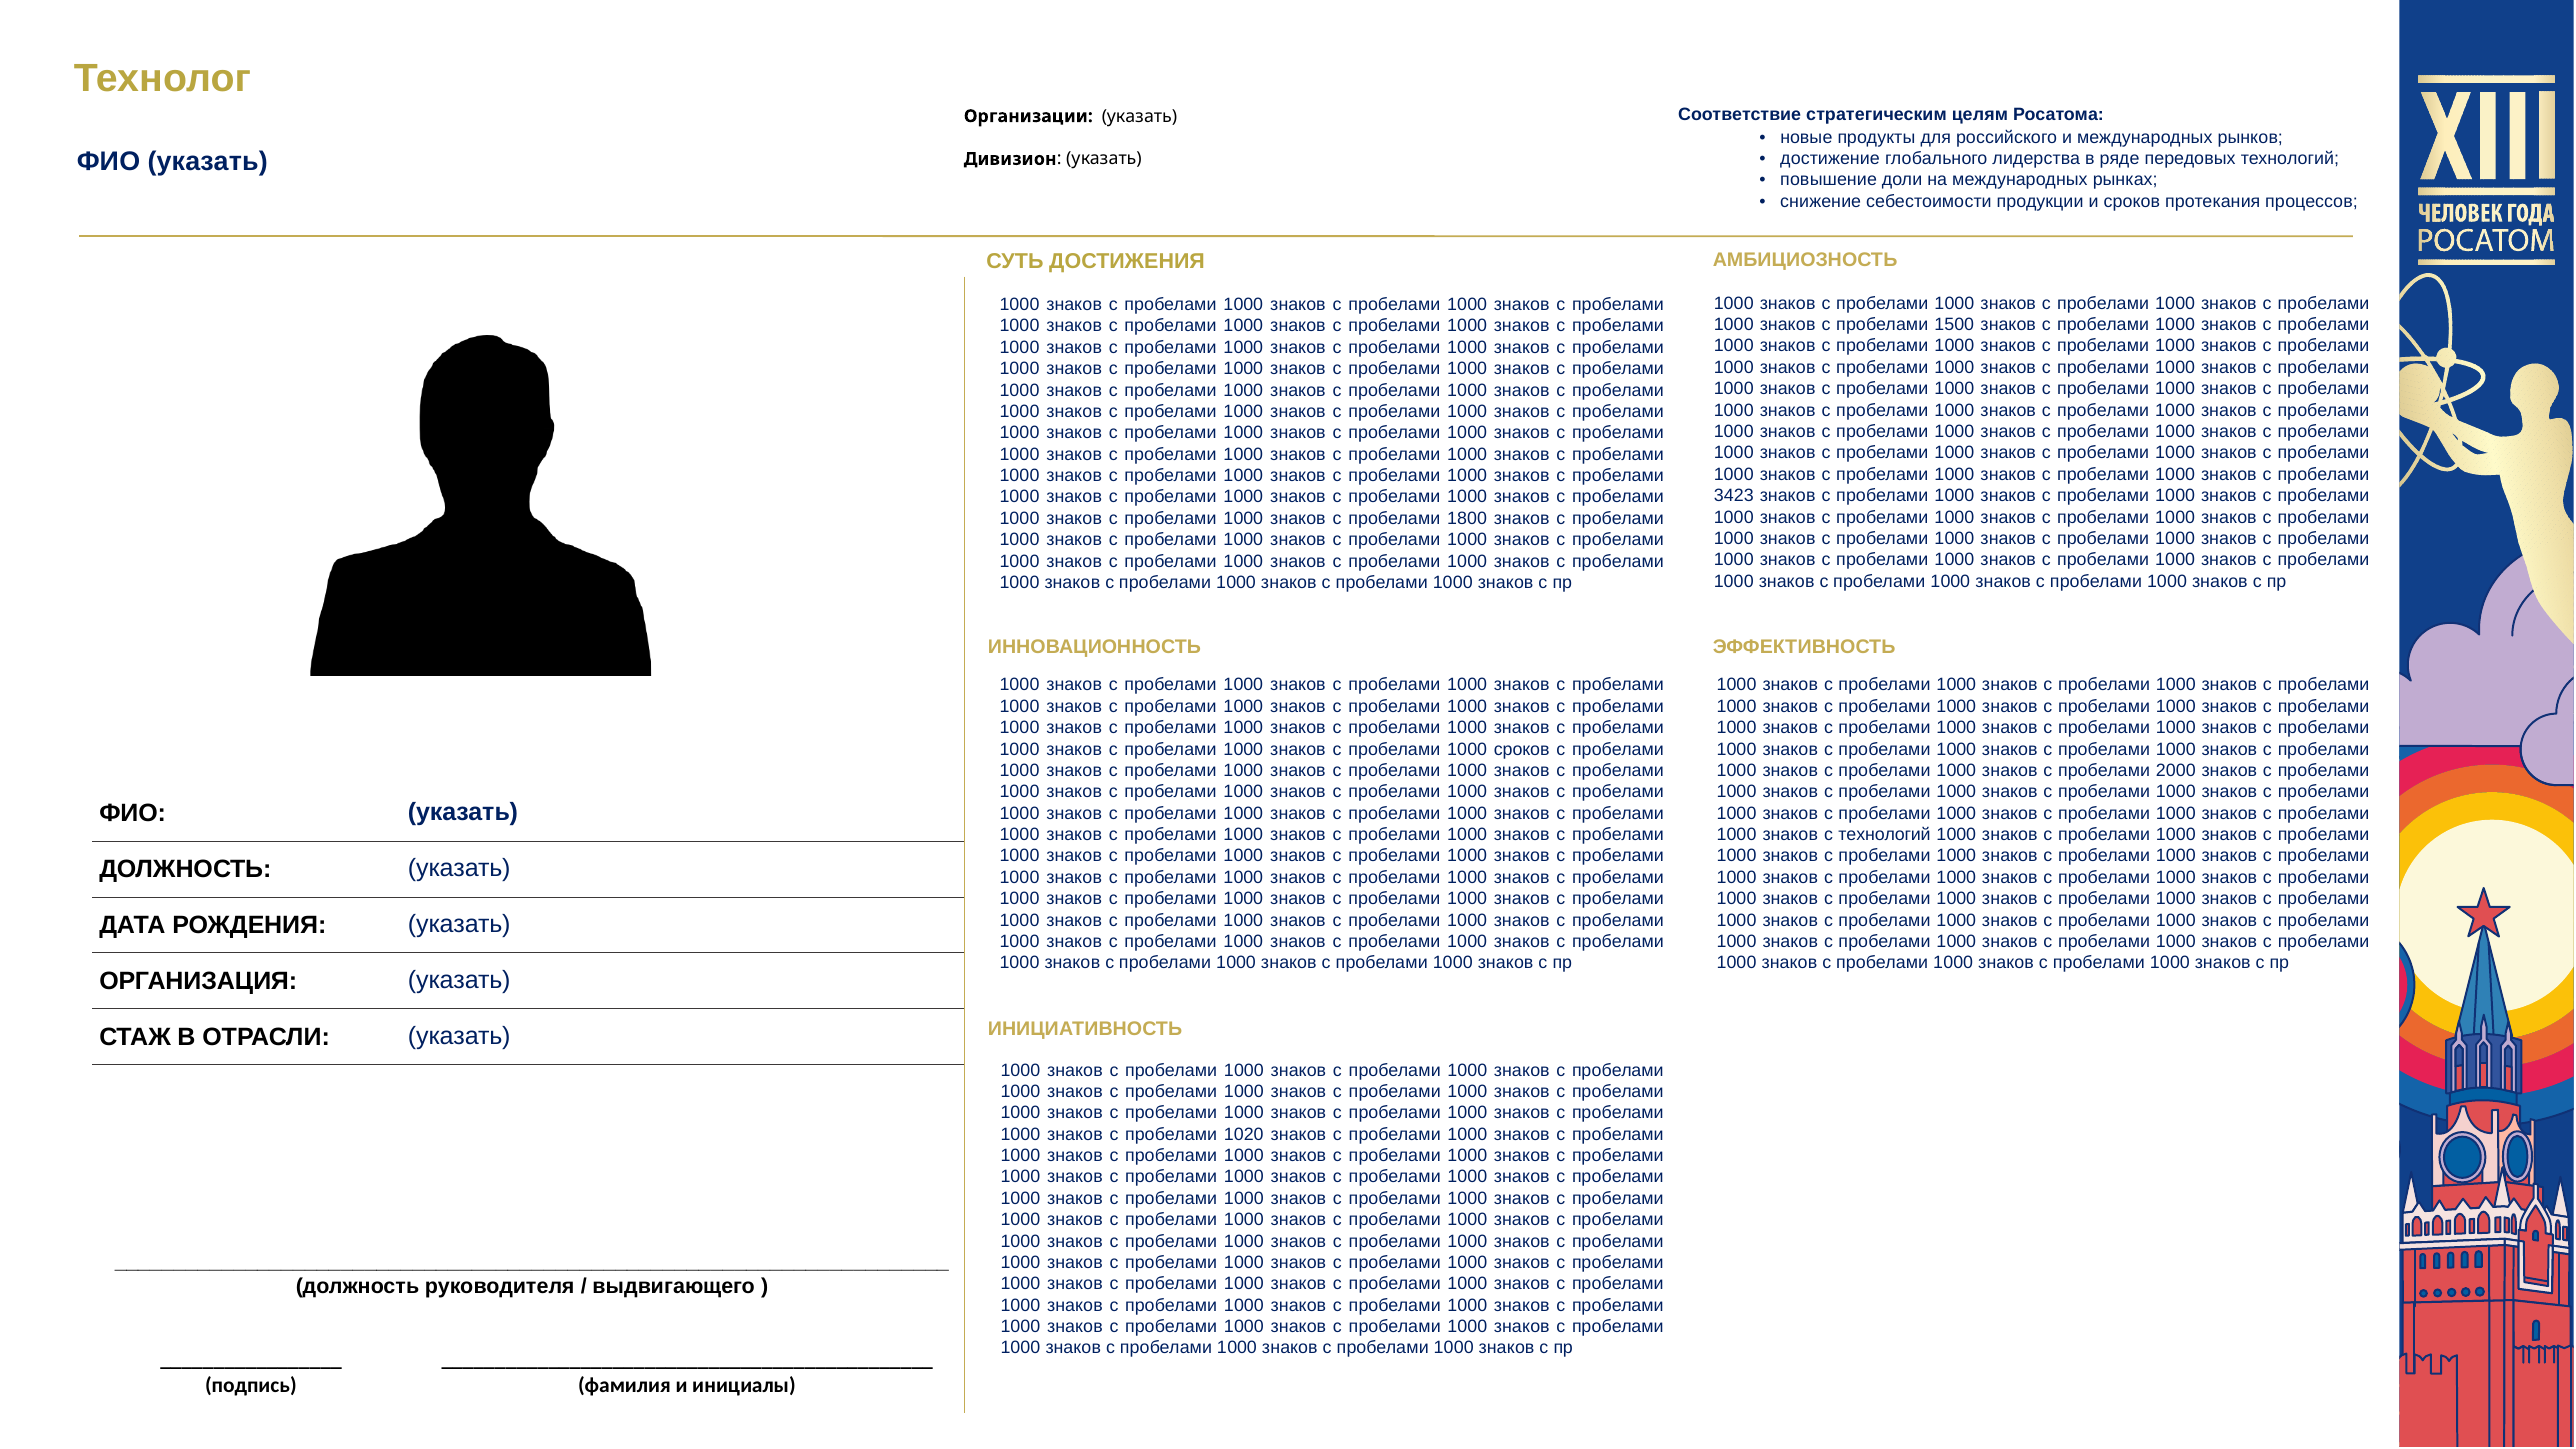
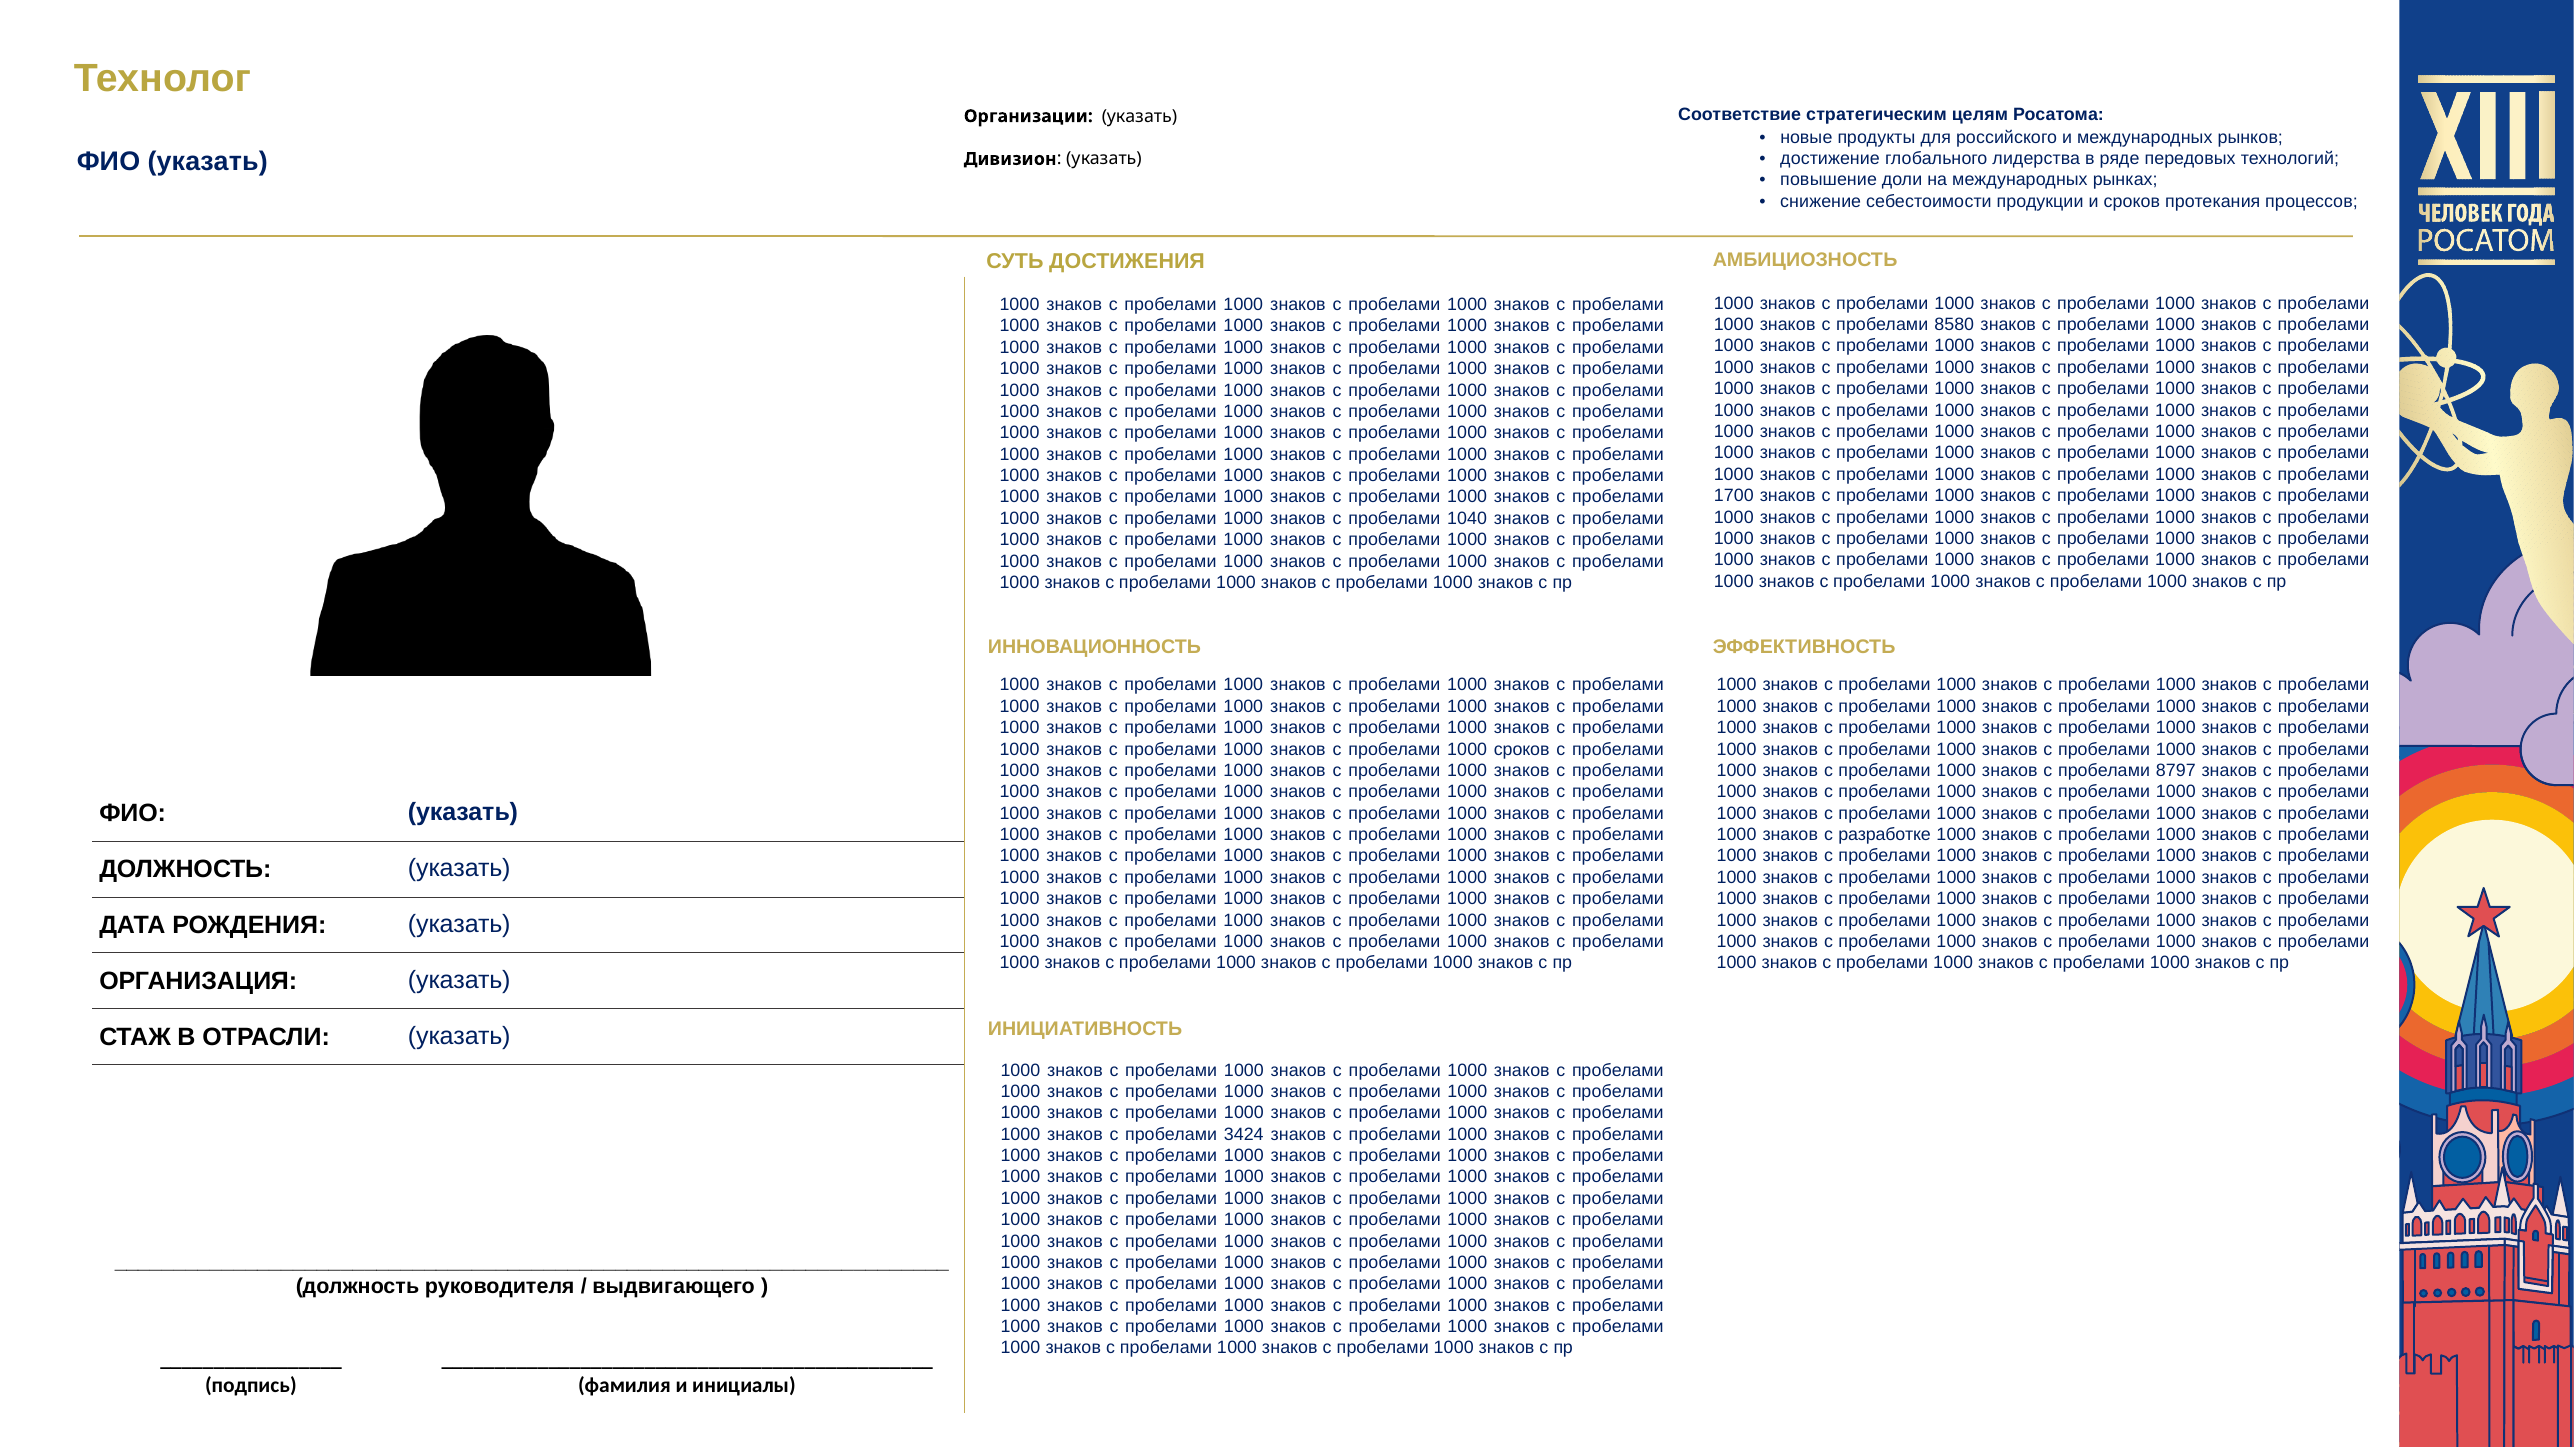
1500: 1500 -> 8580 (1954, 325)
3423: 3423 -> 1700 (1734, 496)
1800: 1800 -> 1040 (1467, 518)
2000: 2000 -> 8797 (2176, 771)
с технологий: технологий -> разработке (1885, 835)
1020: 1020 -> 3424 (1244, 1134)
